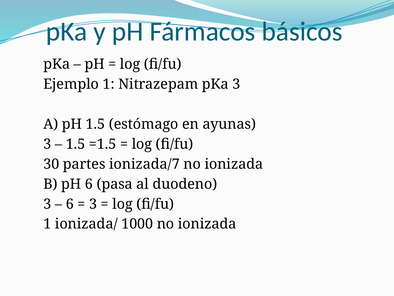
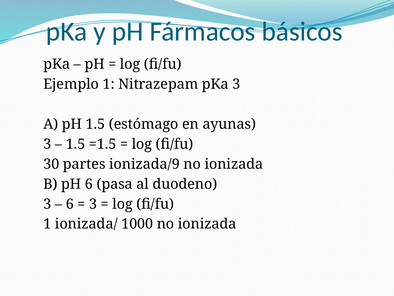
ionizada/7: ionizada/7 -> ionizada/9 (144, 164)
